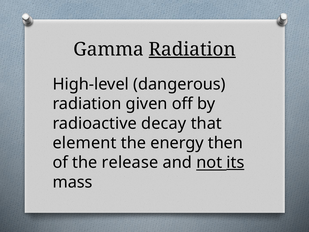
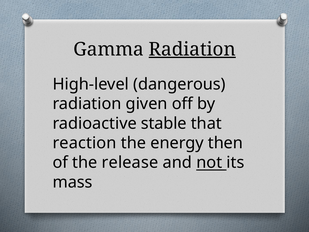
decay: decay -> stable (164, 123)
element: element -> reaction (85, 143)
its underline: present -> none (235, 162)
